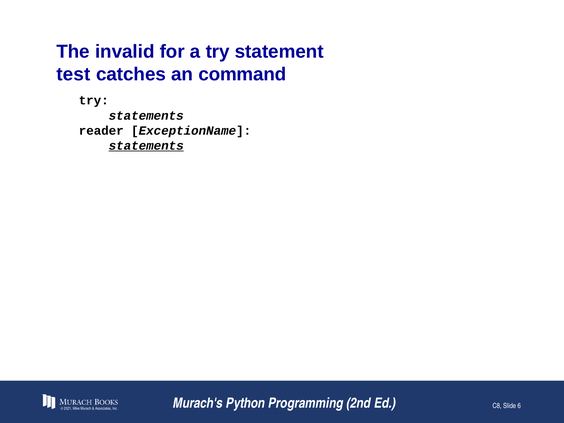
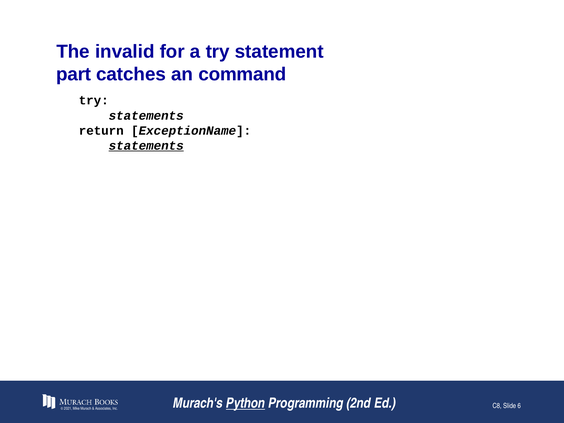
test: test -> part (74, 74)
reader: reader -> return (101, 131)
Python underline: none -> present (246, 403)
